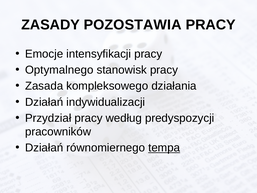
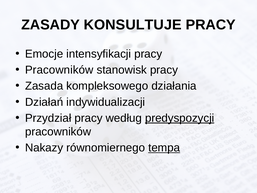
POZOSTAWIA: POZOSTAWIA -> KONSULTUJE (133, 25)
Optymalnego: Optymalnego -> Pracowników (59, 70)
predyspozycji underline: none -> present (180, 118)
Działań: Działań -> Nakazy (44, 148)
